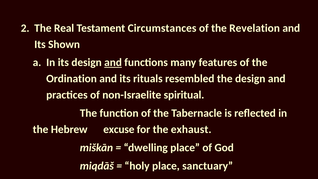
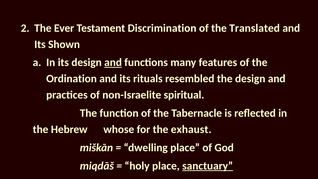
Real: Real -> Ever (64, 28)
Circumstances: Circumstances -> Discrimination (162, 28)
Revelation: Revelation -> Translated (255, 28)
excuse: excuse -> whose (119, 129)
sanctuary underline: none -> present (208, 166)
